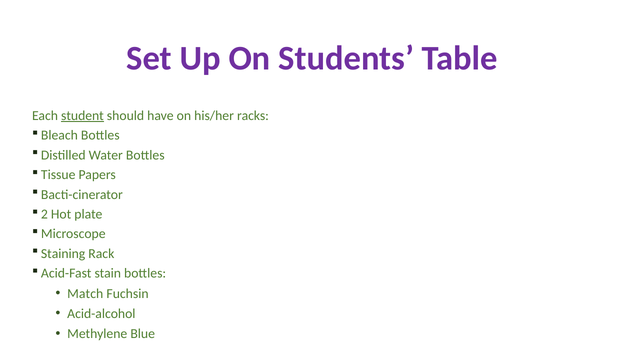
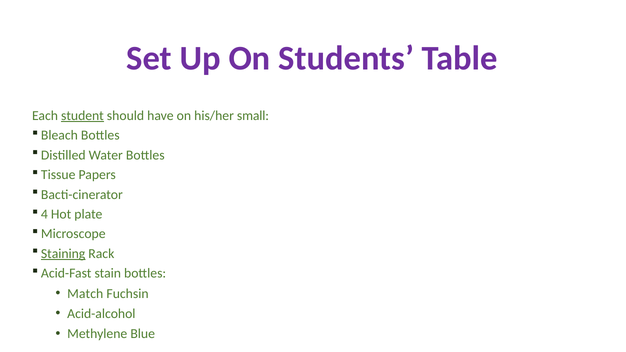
racks: racks -> small (253, 116)
2: 2 -> 4 (44, 214)
Staining underline: none -> present (63, 254)
